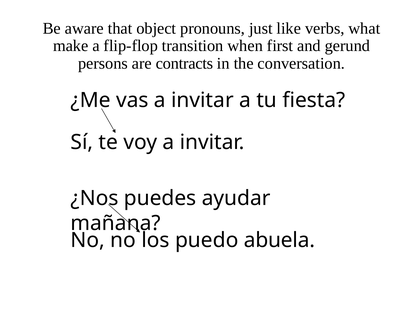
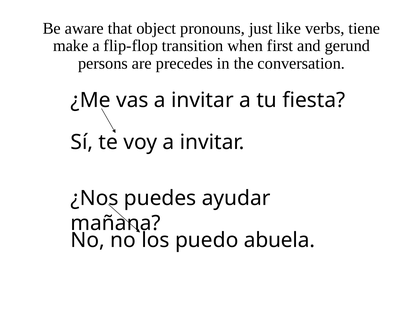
what: what -> tiene (364, 28)
contracts: contracts -> precedes (184, 64)
